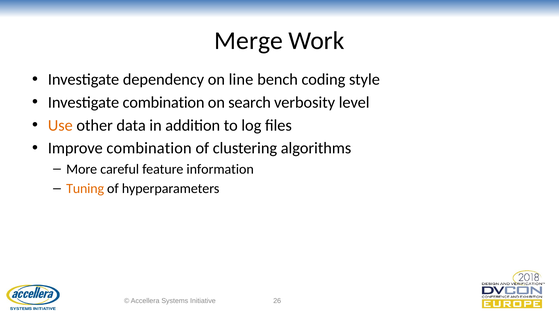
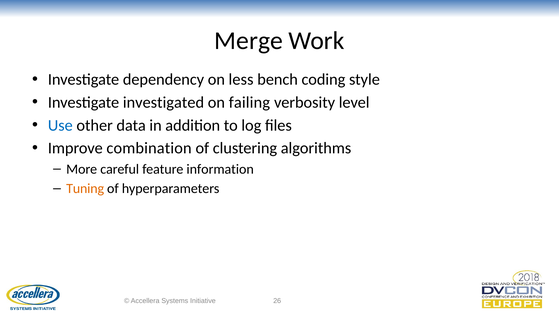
line: line -> less (241, 79)
Investigate combination: combination -> investigated (163, 102)
search: search -> failing (249, 102)
Use colour: orange -> blue (60, 125)
